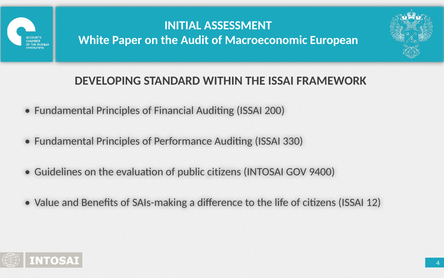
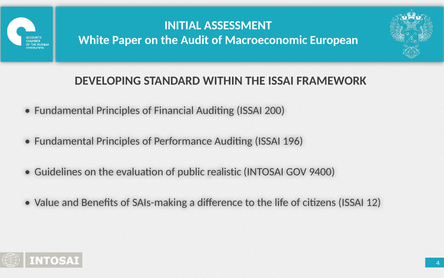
330: 330 -> 196 (293, 141)
public citizens: citizens -> realistic (224, 172)
